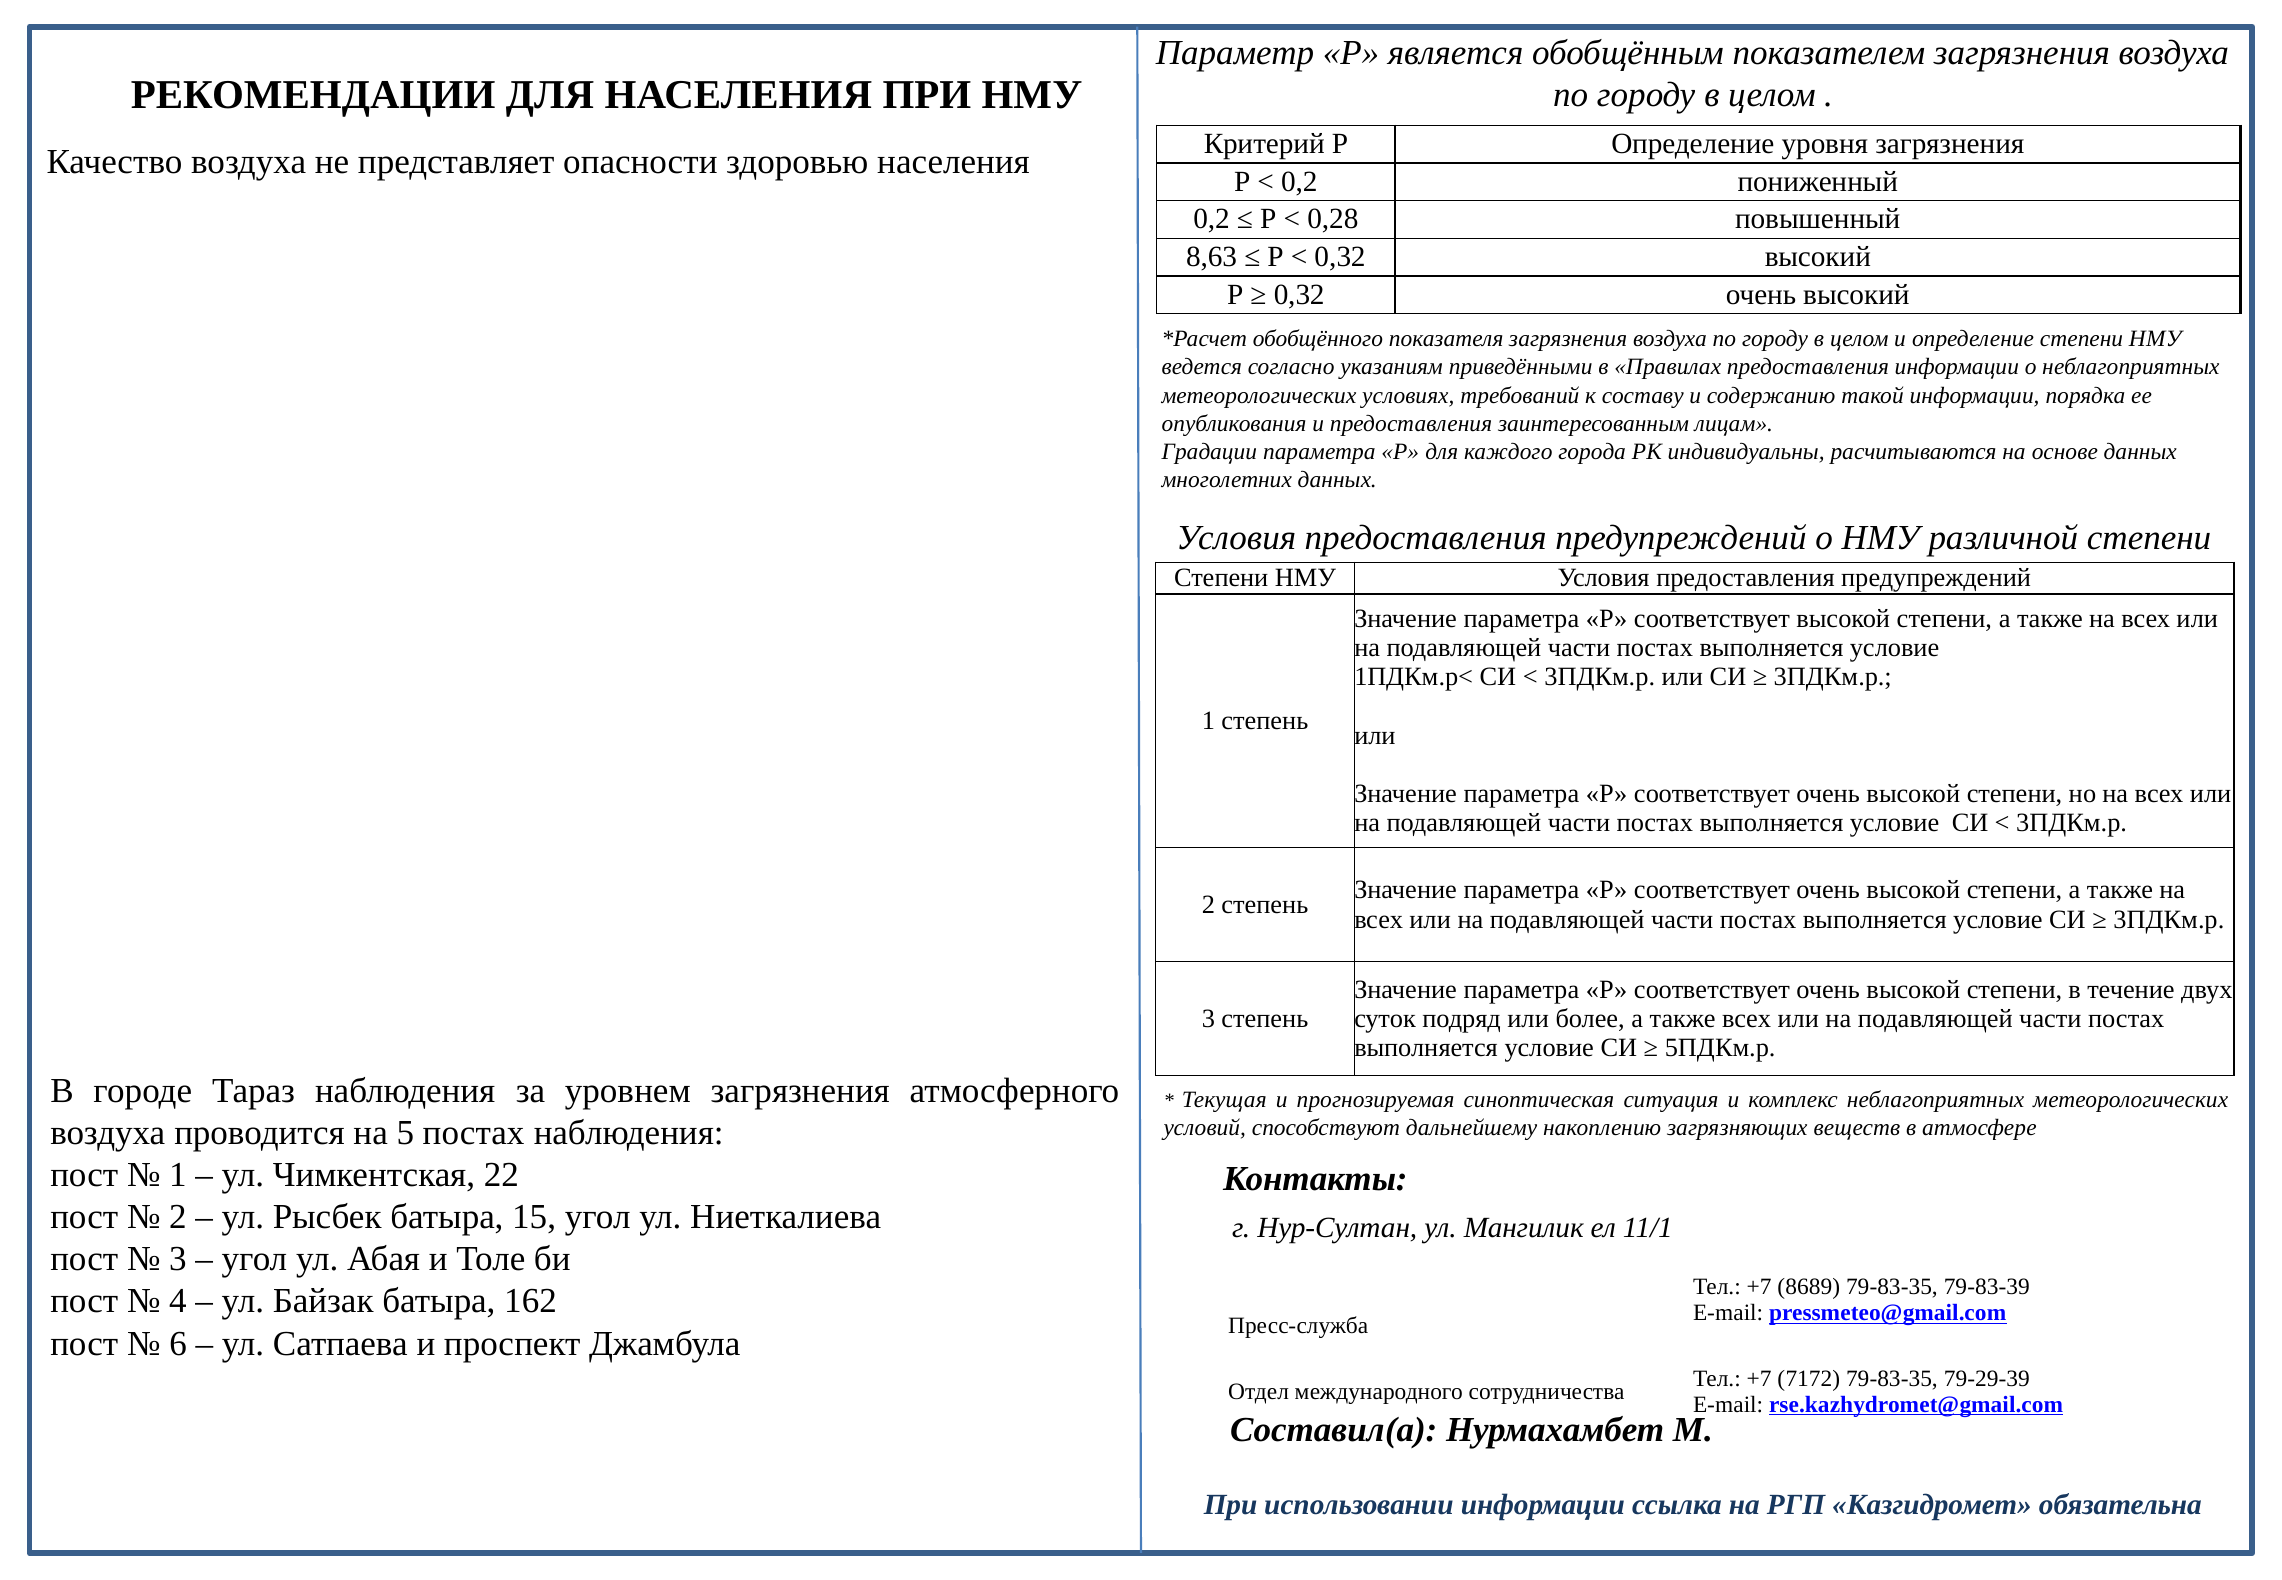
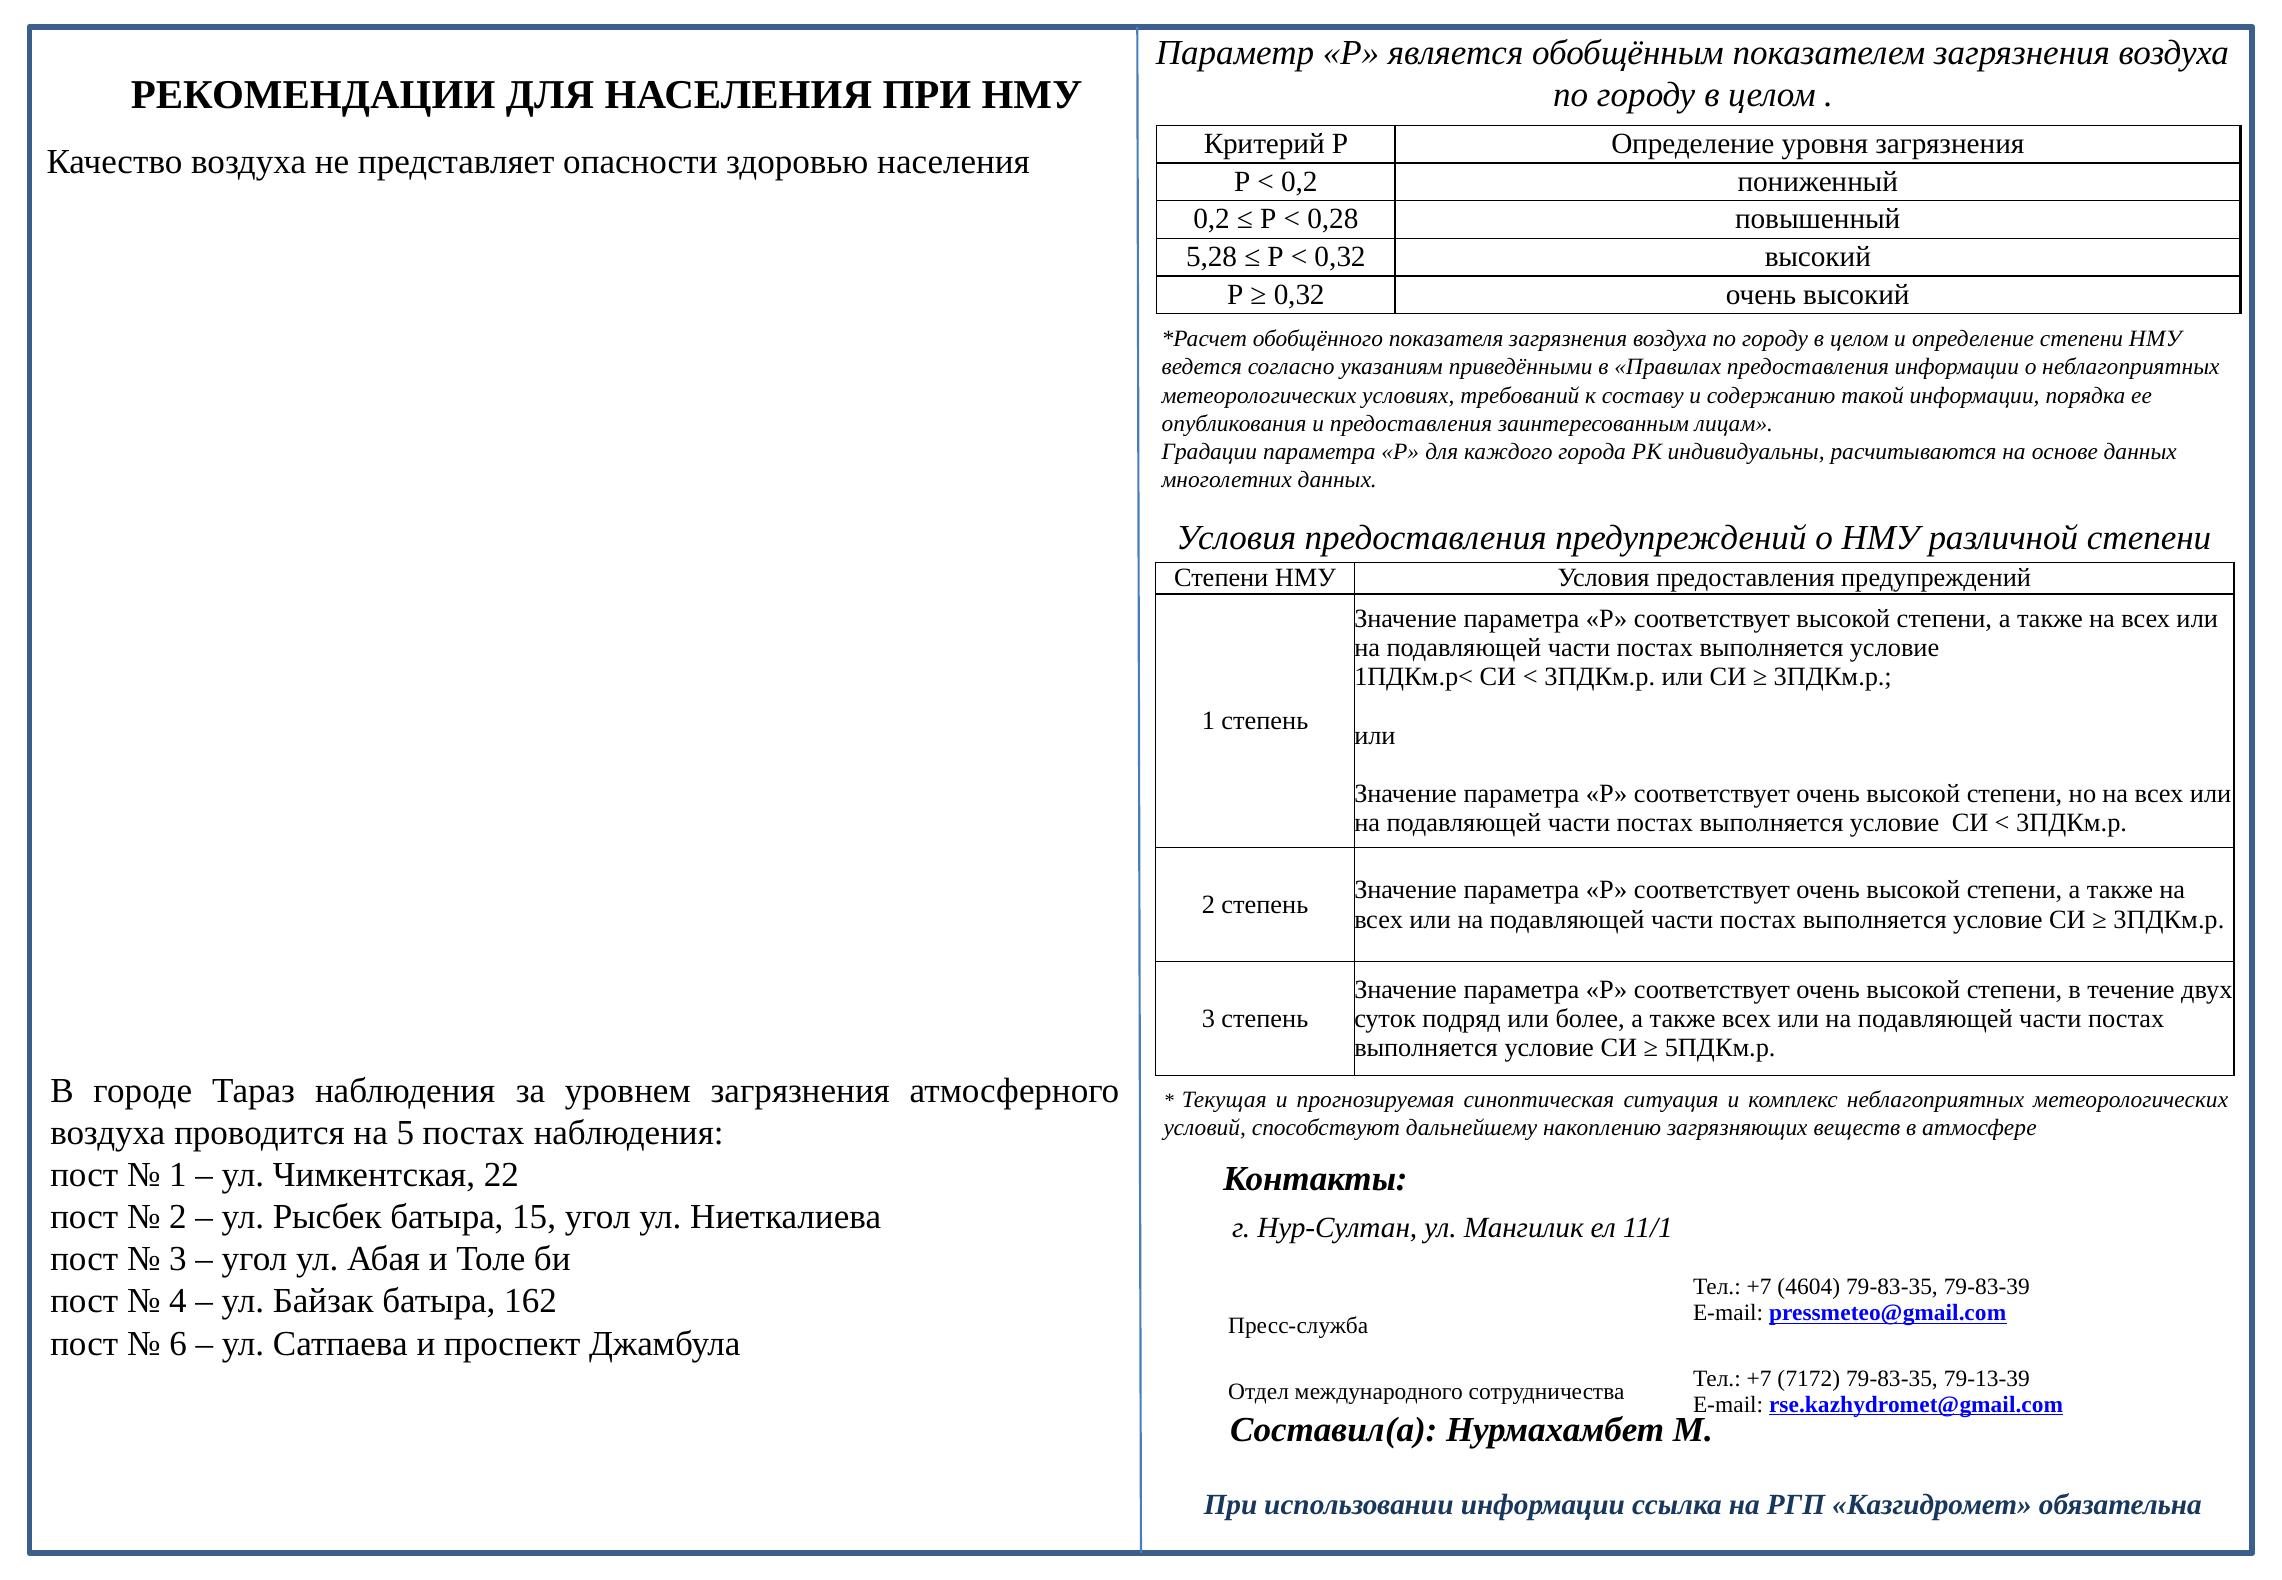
8,63: 8,63 -> 5,28 (1212, 257)
8689: 8689 -> 4604 (1809, 1287)
79-29-39: 79-29-39 -> 79-13-39 (1987, 1378)
